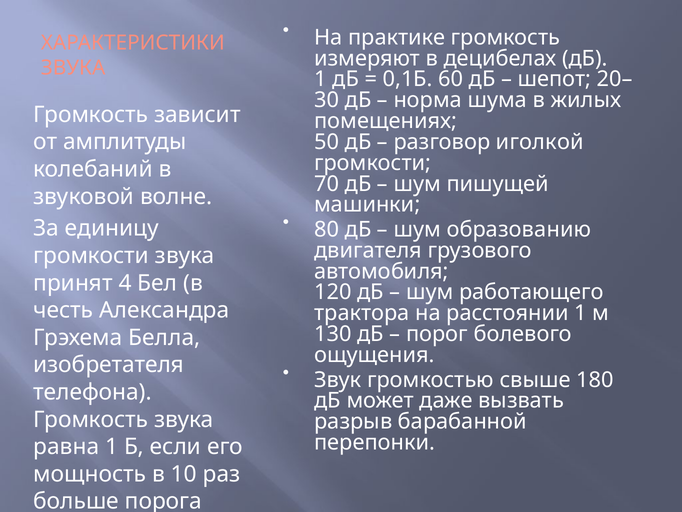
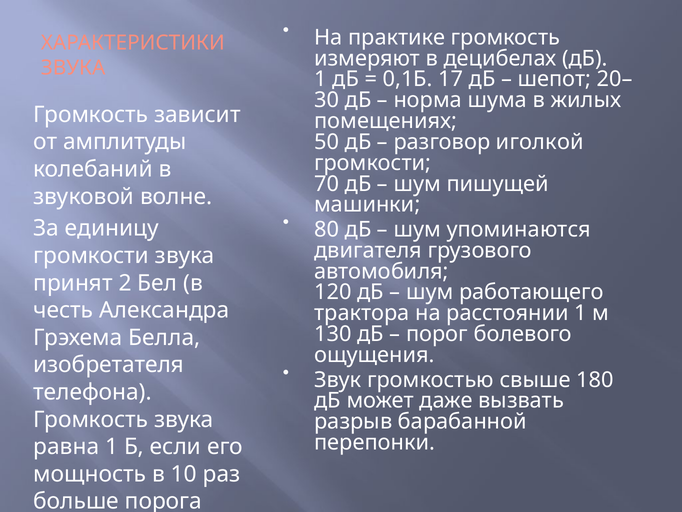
60: 60 -> 17 (451, 79)
образованию: образованию -> упоминаются (519, 229)
4: 4 -> 2 (125, 283)
